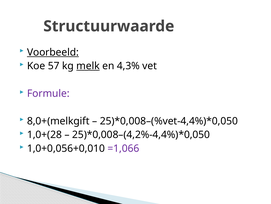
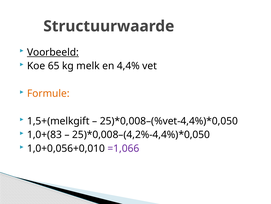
57: 57 -> 65 (54, 66)
melk underline: present -> none (88, 66)
4,3%: 4,3% -> 4,4% (128, 66)
Formule colour: purple -> orange (48, 93)
8,0+(melkgift: 8,0+(melkgift -> 1,5+(melkgift (58, 121)
1,0+(28: 1,0+(28 -> 1,0+(83 (44, 134)
